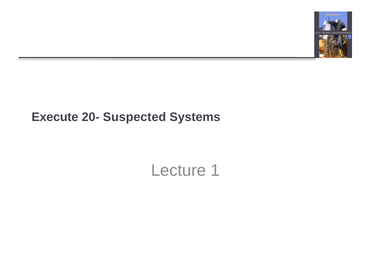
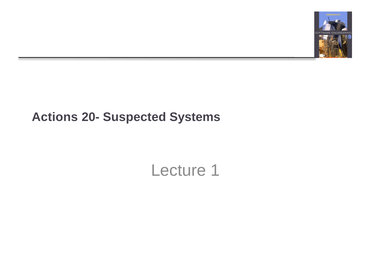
Execute: Execute -> Actions (55, 117)
